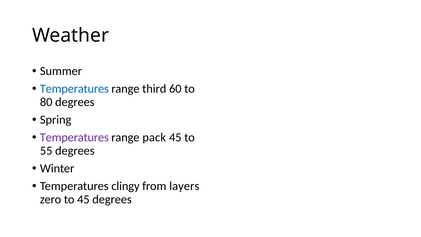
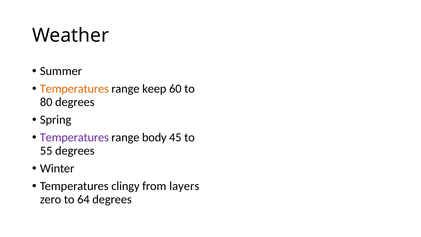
Temperatures colour: blue -> orange (74, 89)
third: third -> keep (154, 89)
pack: pack -> body (154, 137)
to 45: 45 -> 64 (83, 199)
